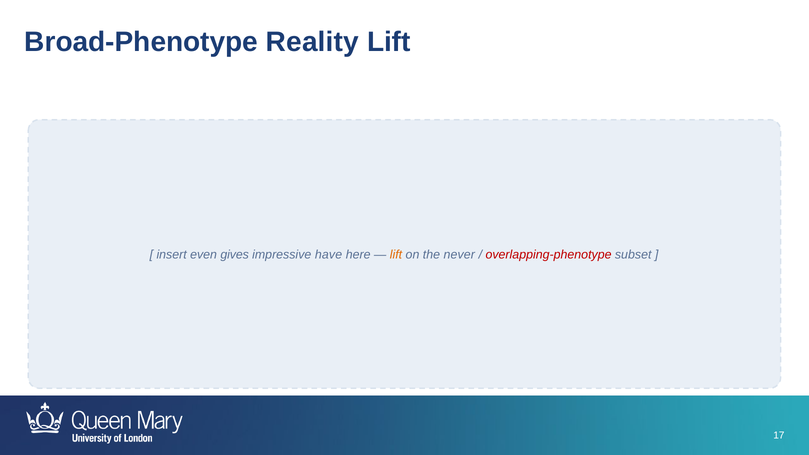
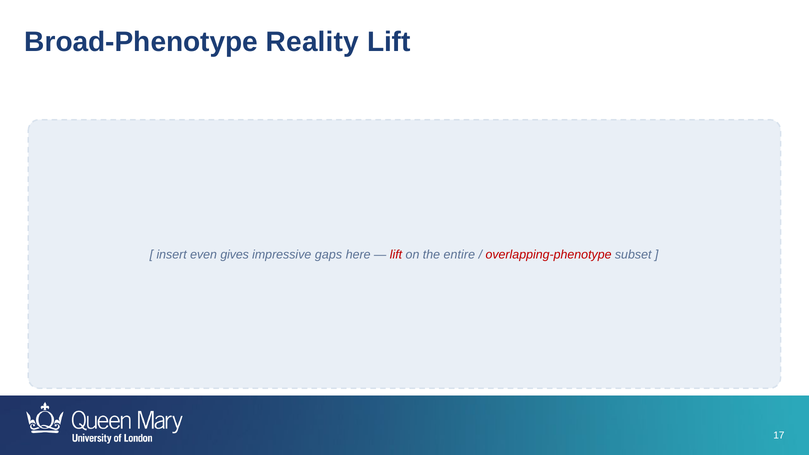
have: have -> gaps (329, 255)
lift colour: orange -> red (396, 255)
never: never -> entire (459, 255)
